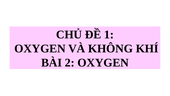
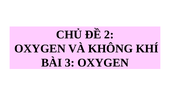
1: 1 -> 2 (109, 34)
2: 2 -> 3 (70, 62)
